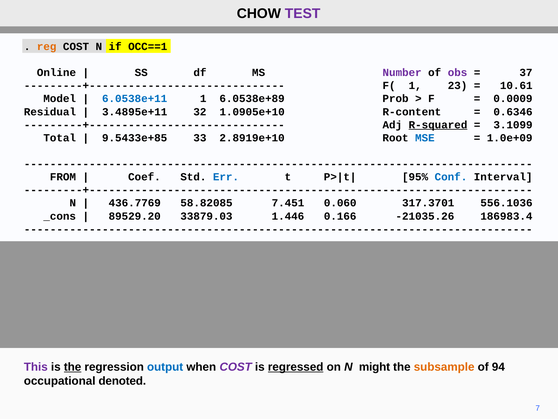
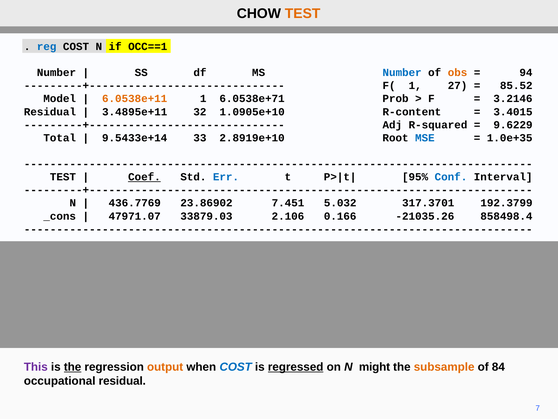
TEST colour: purple -> orange (303, 14)
reg colour: orange -> blue (47, 46)
Online: Online -> Number (56, 73)
Number colour: purple -> blue (402, 73)
obs colour: purple -> orange (458, 73)
37: 37 -> 94 (526, 73)
23: 23 -> 27 (458, 86)
10.61: 10.61 -> 85.52 (516, 86)
6.0538e+11 colour: blue -> orange (135, 99)
6.0538e+89: 6.0538e+89 -> 6.0538e+71 (252, 99)
0.0009: 0.0009 -> 3.2146 (513, 99)
0.6346: 0.6346 -> 3.4015 (513, 112)
R-squared underline: present -> none (438, 125)
3.1099: 3.1099 -> 9.6229 (513, 125)
9.5433e+85: 9.5433e+85 -> 9.5433e+14 (135, 138)
1.0e+09: 1.0e+09 -> 1.0e+35 (510, 138)
FROM: FROM -> TEST (63, 177)
Coef underline: none -> present (144, 177)
58.82085: 58.82085 -> 23.86902 (206, 203)
0.060: 0.060 -> 5.032 (340, 203)
556.1036: 556.1036 -> 192.3799 (506, 203)
89529.20: 89529.20 -> 47971.07 (135, 216)
1.446: 1.446 -> 2.106 (288, 216)
186983.4: 186983.4 -> 858498.4 (506, 216)
output colour: blue -> orange (165, 367)
COST colour: purple -> blue (236, 367)
94: 94 -> 84 (498, 367)
occupational denoted: denoted -> residual (122, 381)
